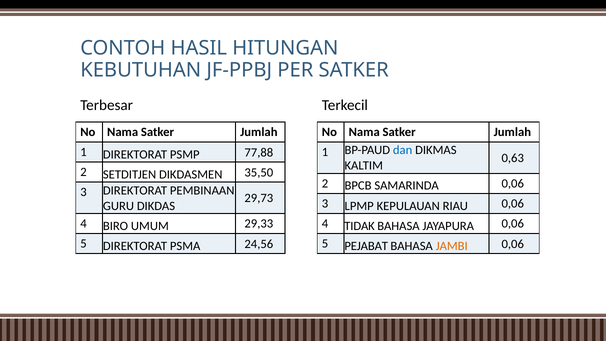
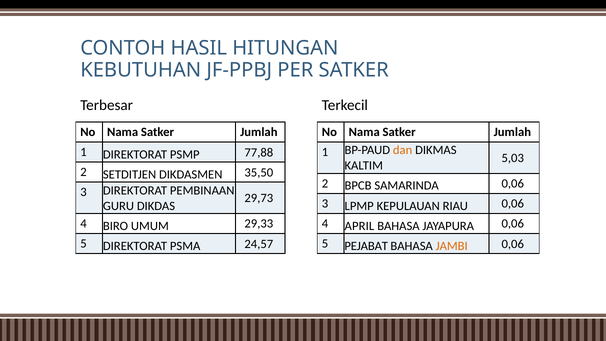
dan colour: blue -> orange (403, 150)
0,63: 0,63 -> 5,03 (513, 158)
TIDAK: TIDAK -> APRIL (359, 226)
24,56: 24,56 -> 24,57 (259, 244)
